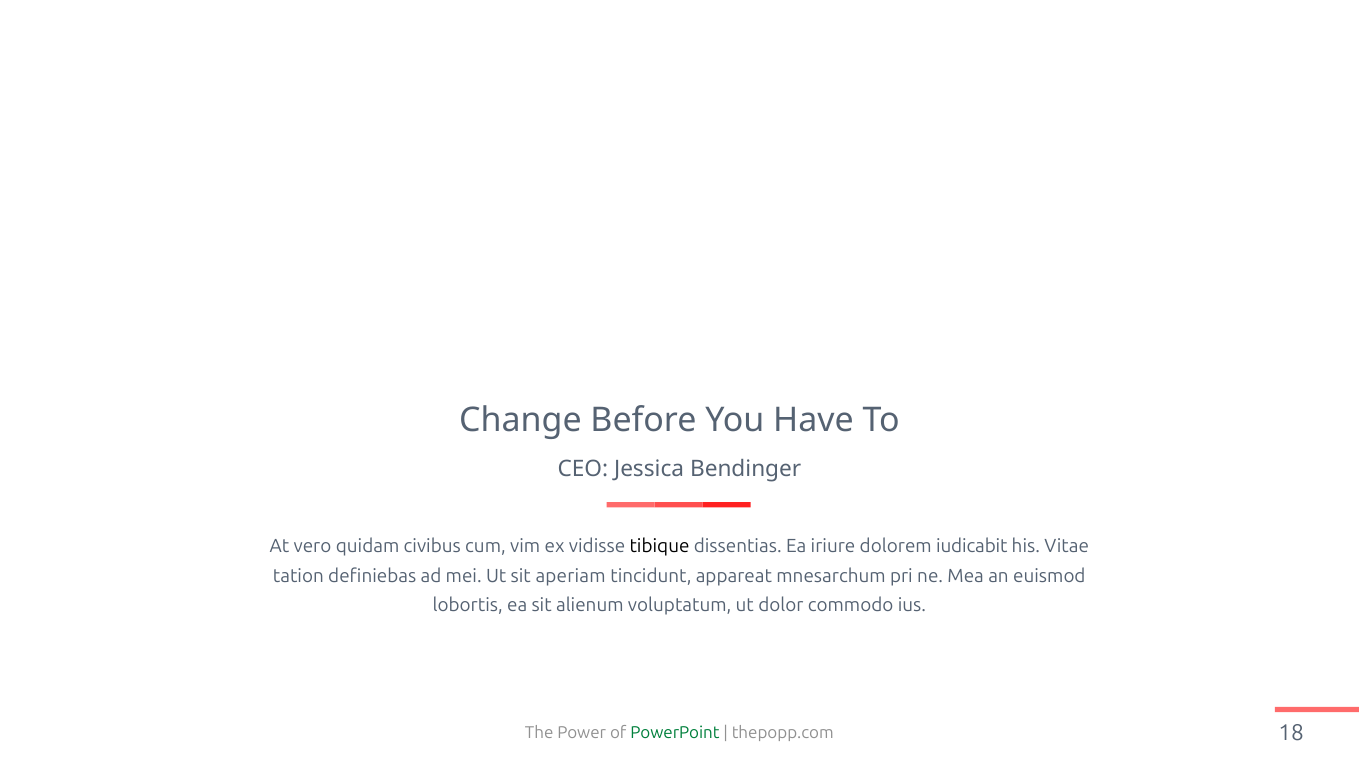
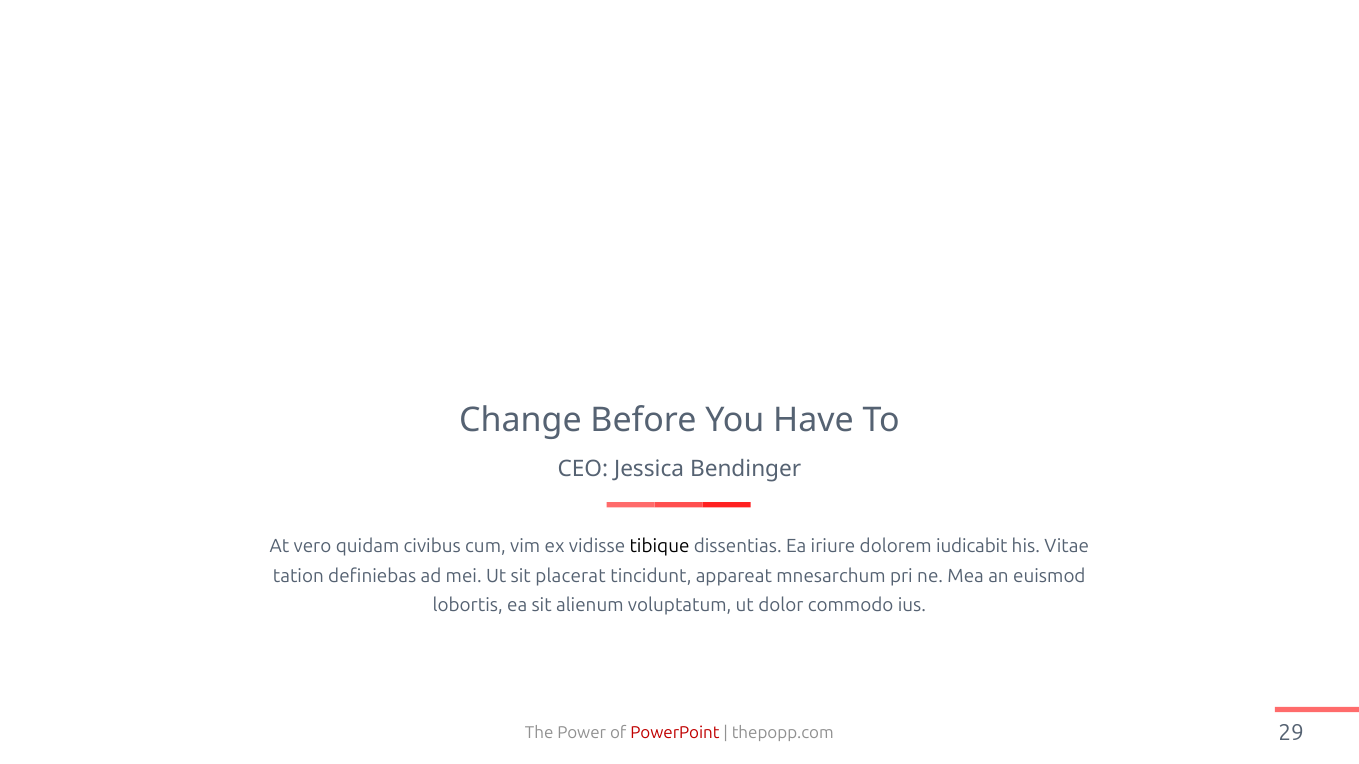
aperiam: aperiam -> placerat (571, 576)
PowerPoint colour: green -> red (675, 734)
18: 18 -> 29 (1291, 733)
